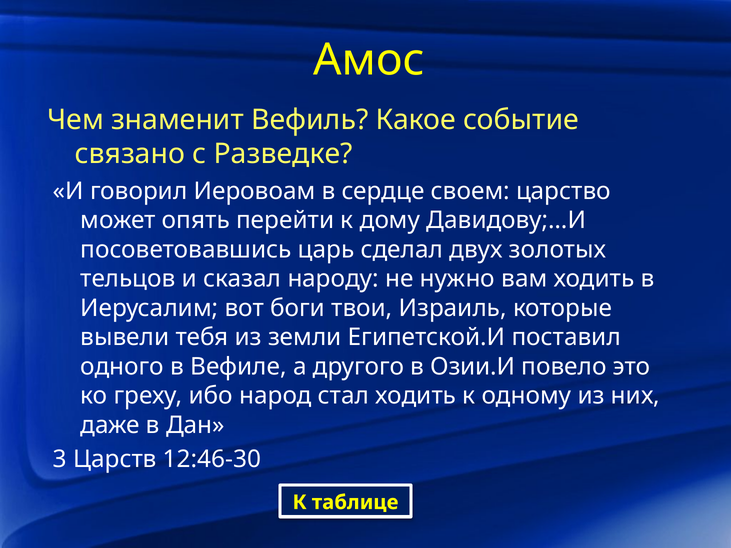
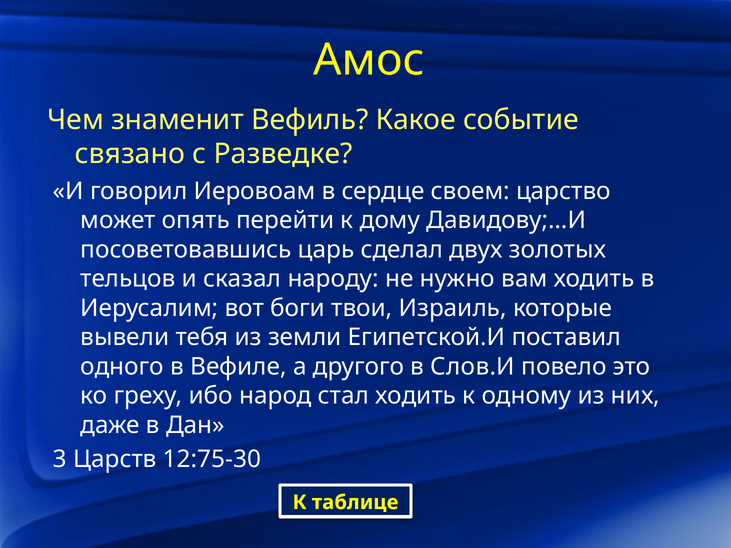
Озии.И: Озии.И -> Слов.И (473, 367)
12:46-30: 12:46-30 -> 12:75-30 (212, 459)
